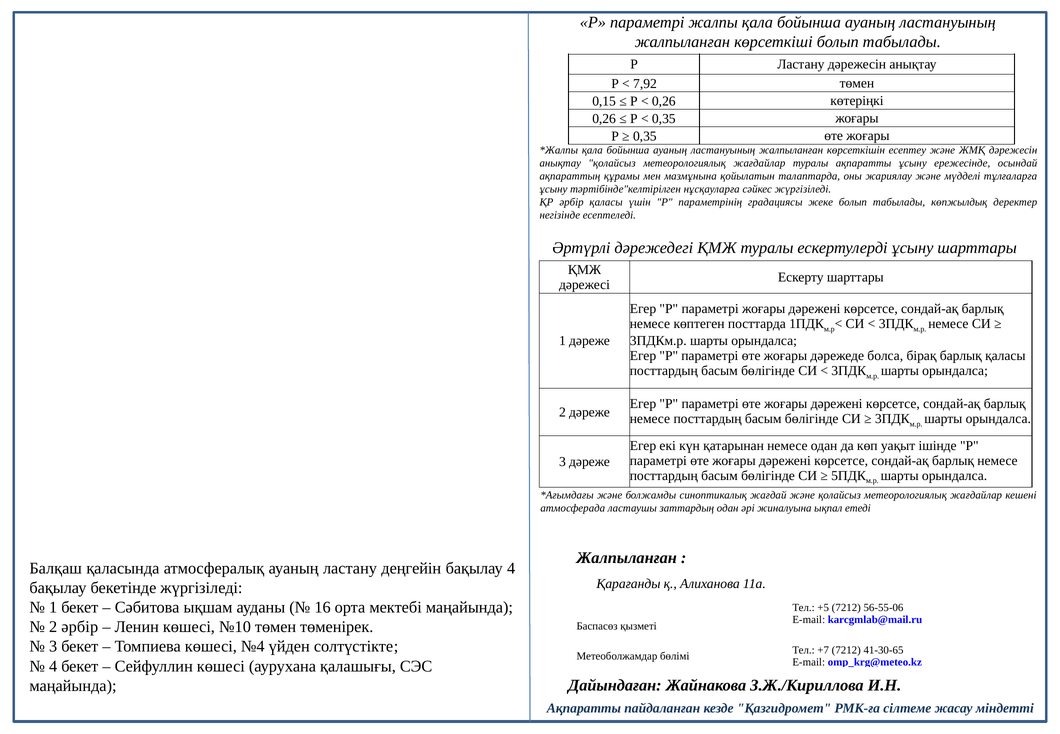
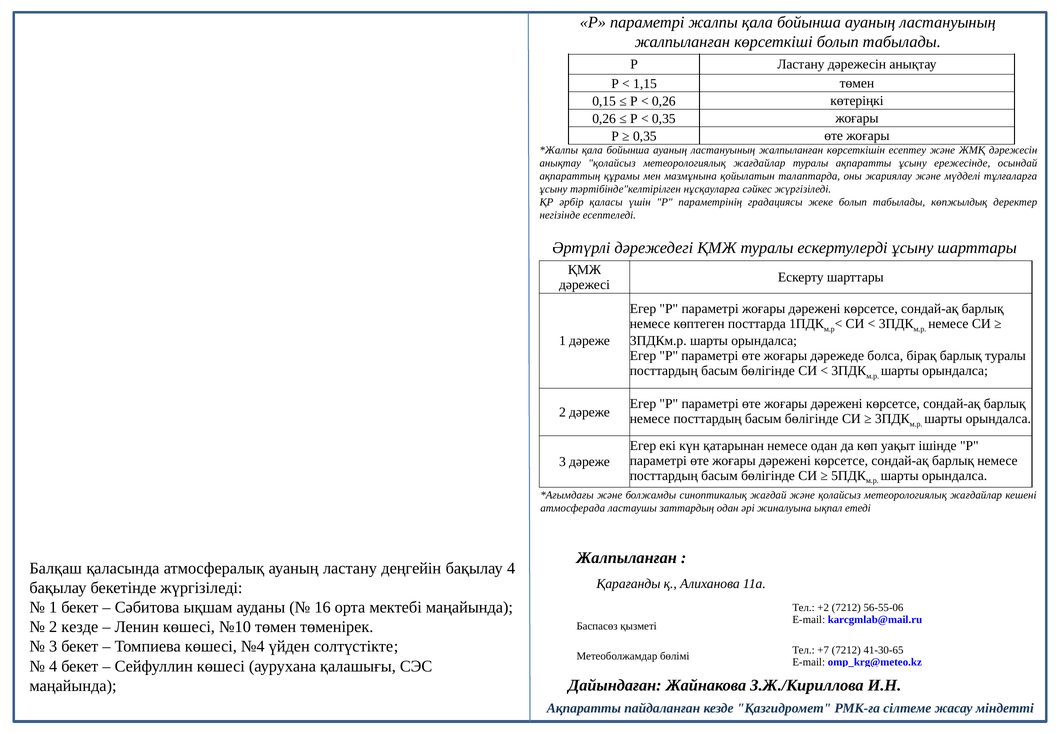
7,92: 7,92 -> 1,15 (645, 84)
барлық қаласы: қаласы -> туралы (1005, 356)
+5: +5 -> +2 (823, 608)
2 әрбір: әрбір -> кезде (80, 627)
